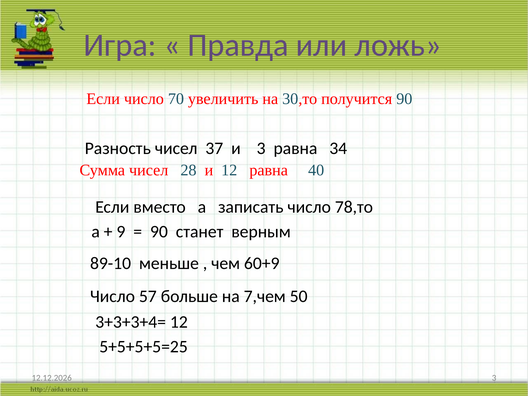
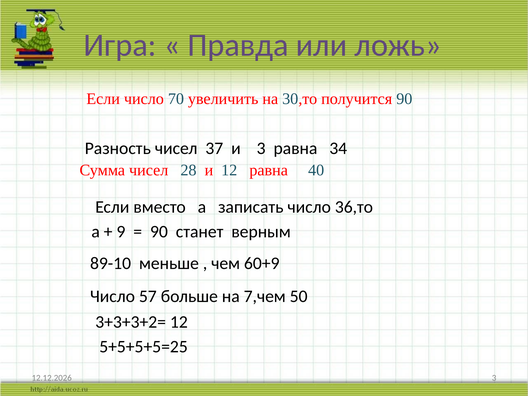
78,то: 78,то -> 36,то (354, 207)
3+3+3+4=: 3+3+3+4= -> 3+3+3+2= (131, 322)
